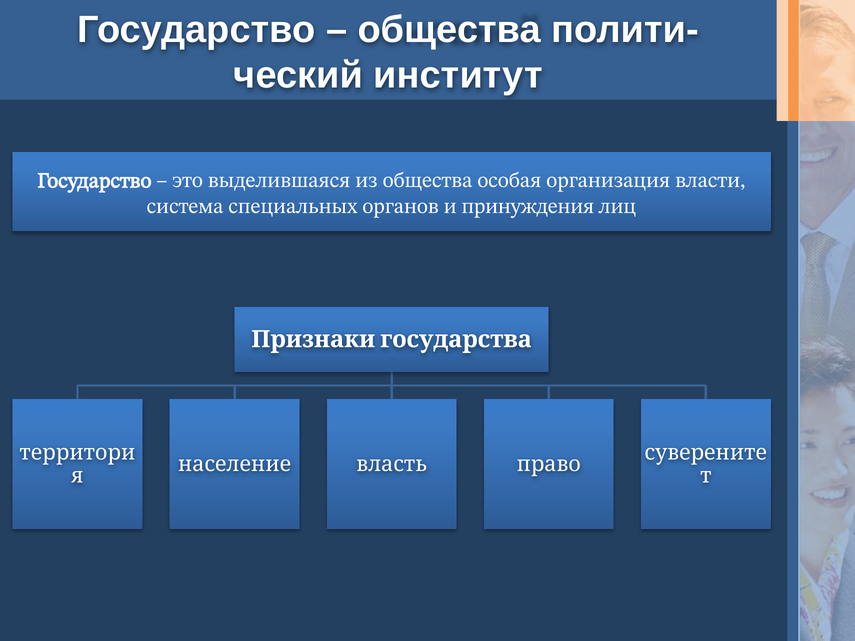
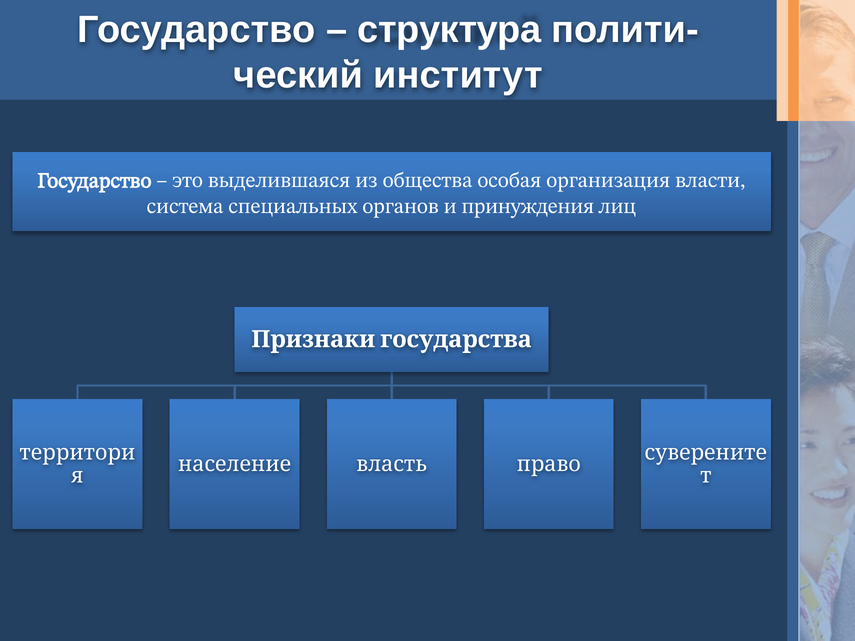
общества: общества -> структура (449, 30)
